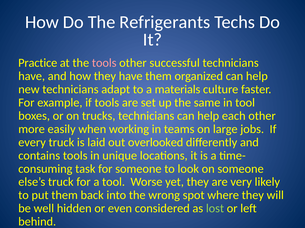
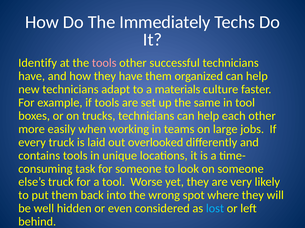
Refrigerants: Refrigerants -> Immediately (165, 22)
Practice: Practice -> Identify (38, 63)
lost colour: light green -> light blue (215, 209)
